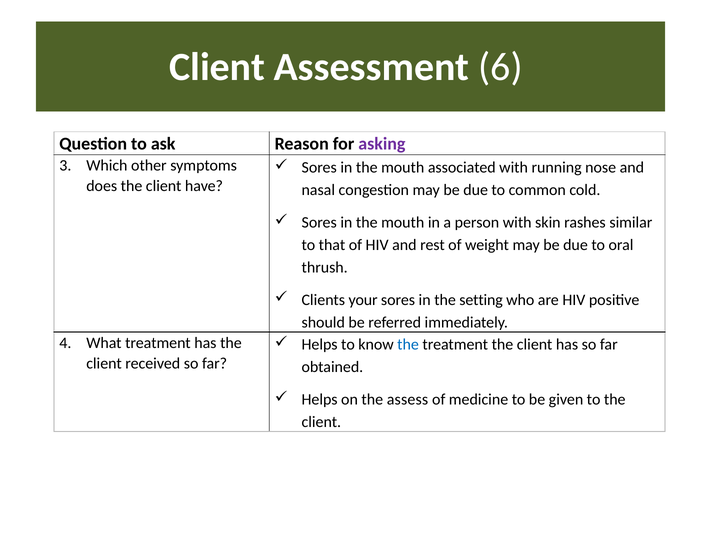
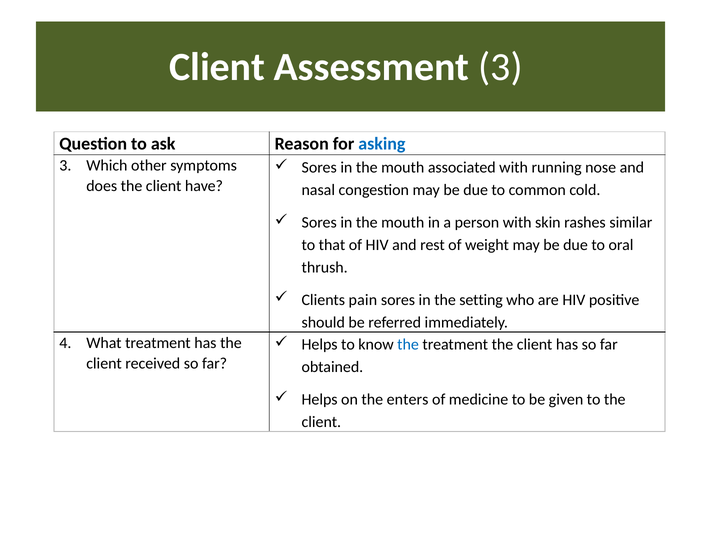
Assessment 6: 6 -> 3 (501, 67)
asking colour: purple -> blue (382, 144)
your: your -> pain (363, 300)
assess: assess -> enters (408, 400)
